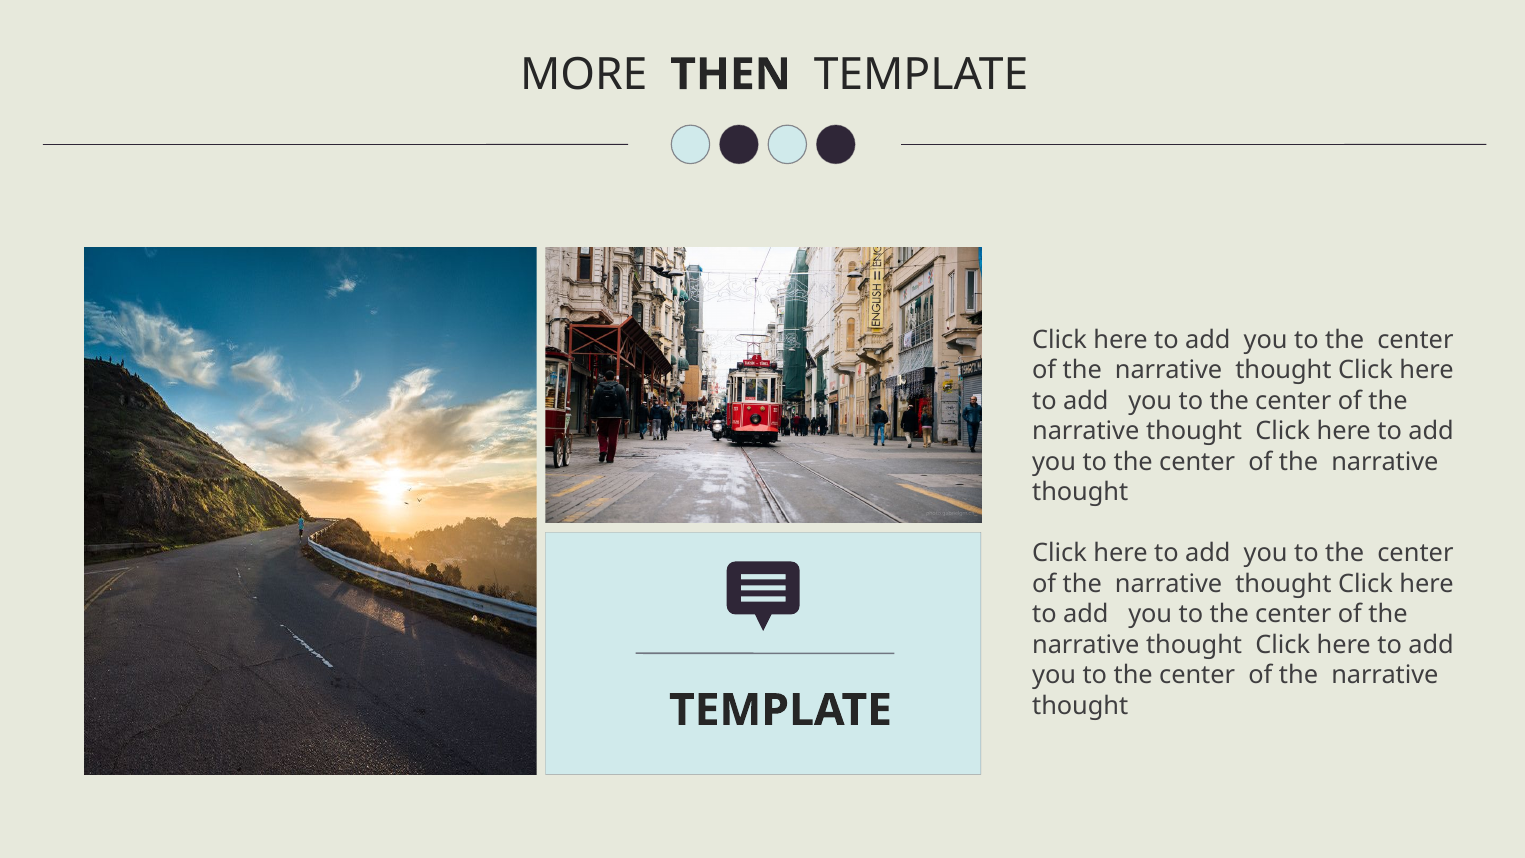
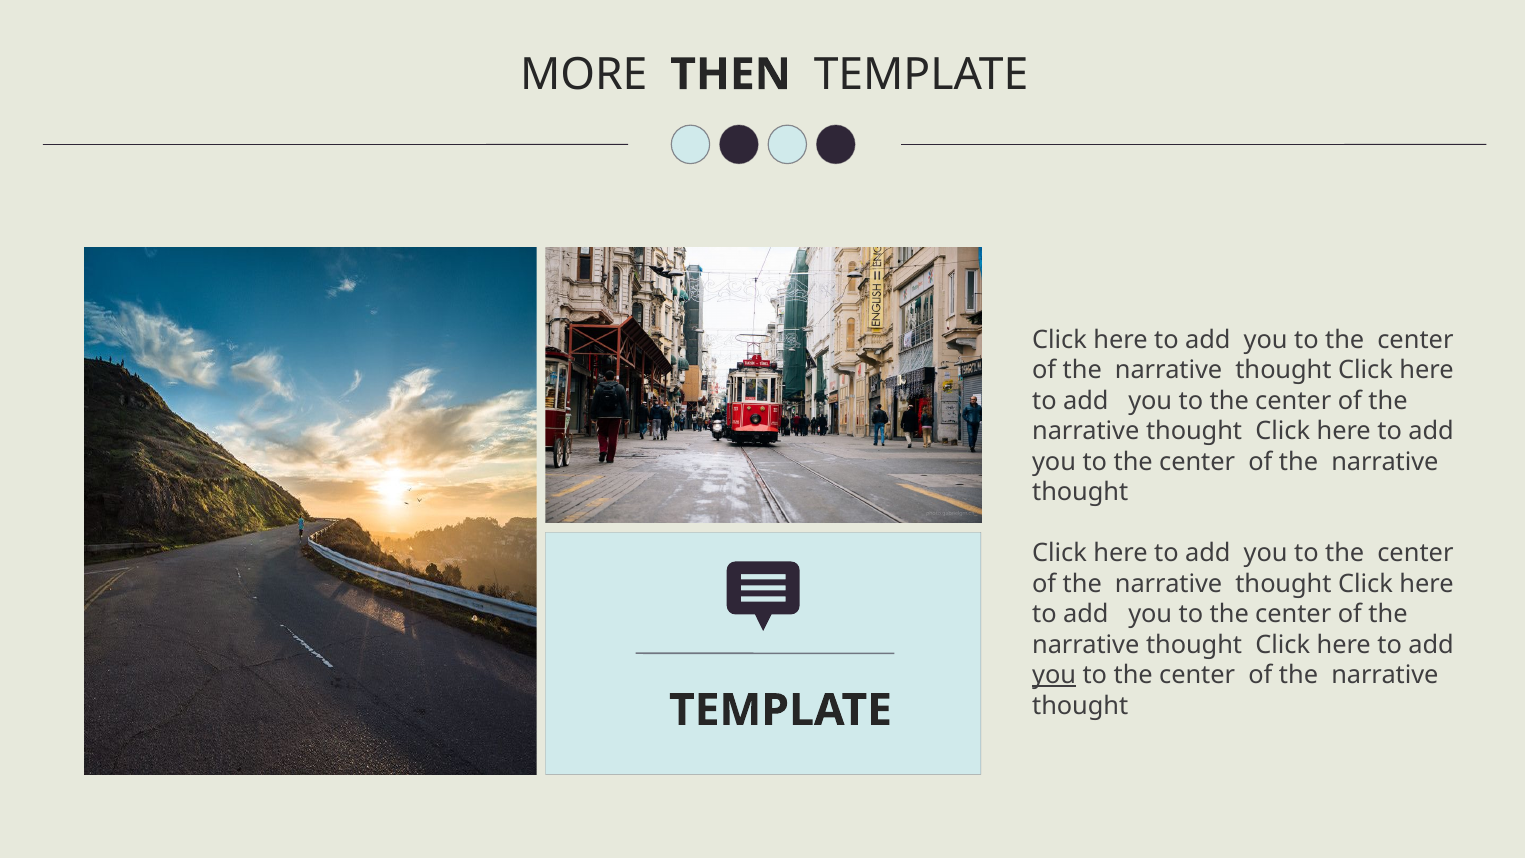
you underline: none -> present (1054, 675)
